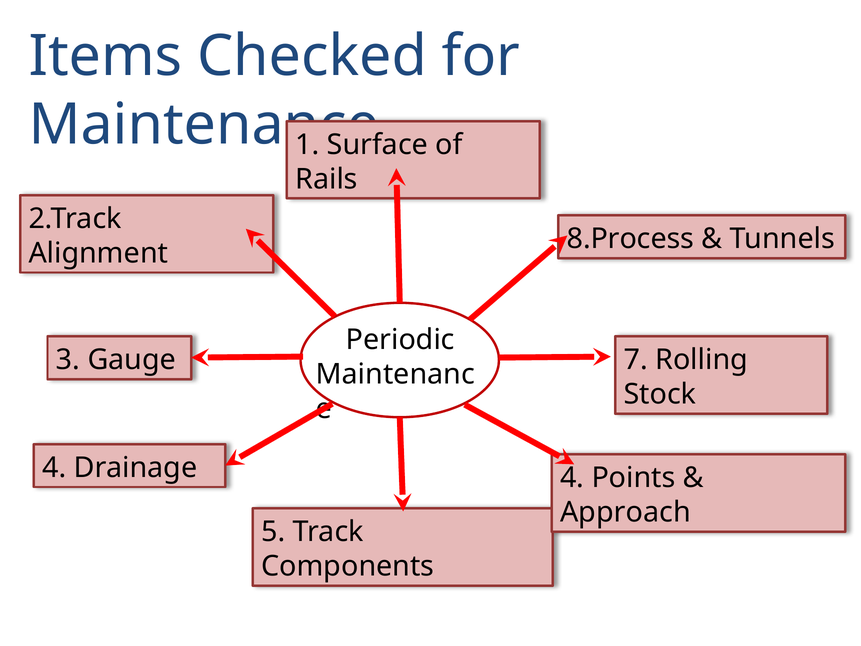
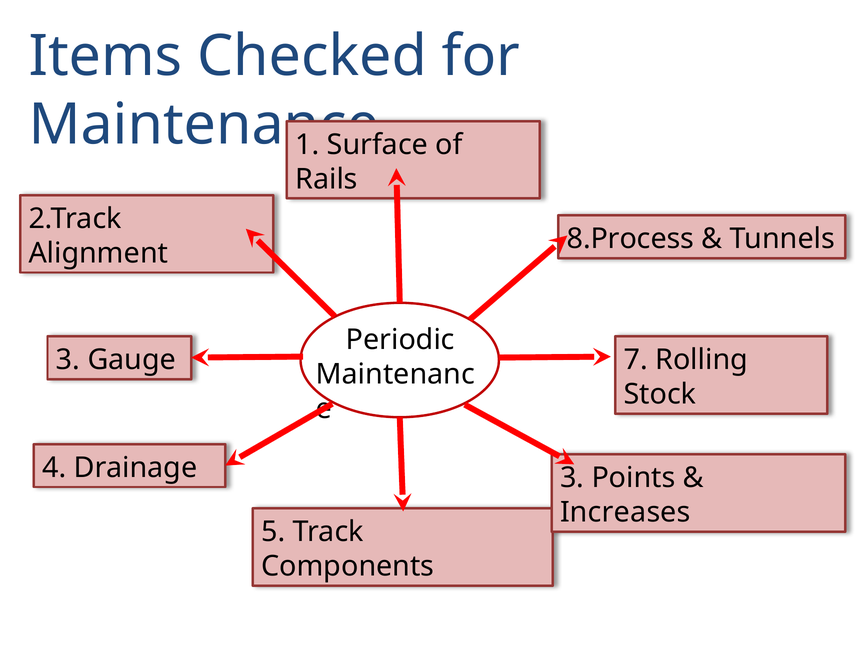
Drainage 4: 4 -> 3 (572, 478)
Approach: Approach -> Increases (625, 512)
